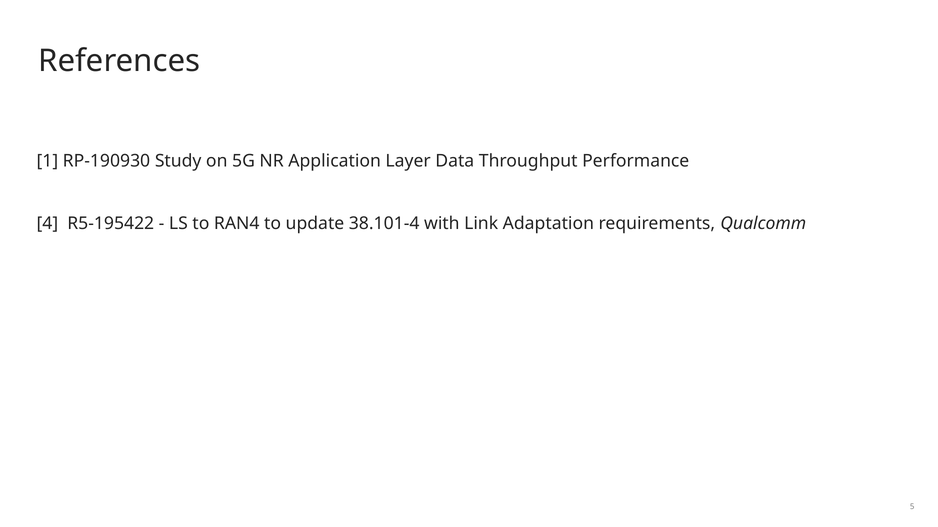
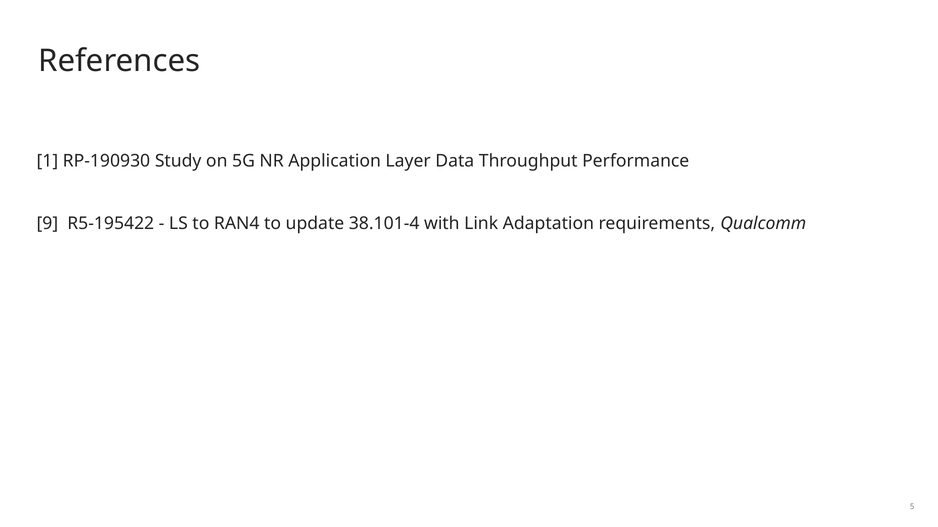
4: 4 -> 9 (47, 224)
